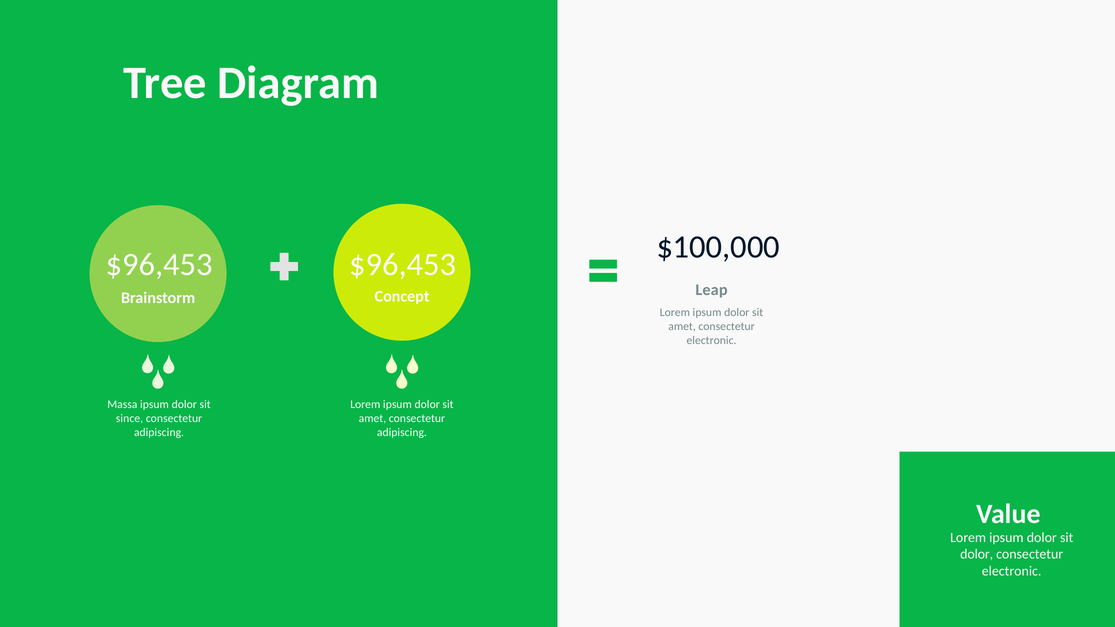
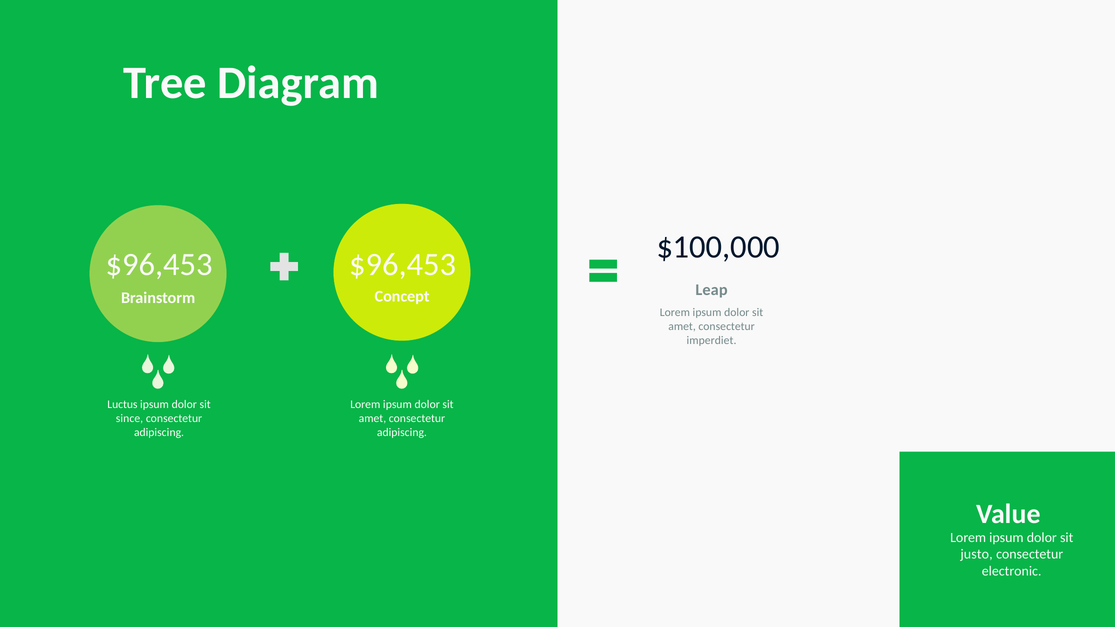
electronic: electronic -> imperdiet (712, 340)
Massa: Massa -> Luctus (122, 405)
dolor: dolor -> justo (977, 555)
